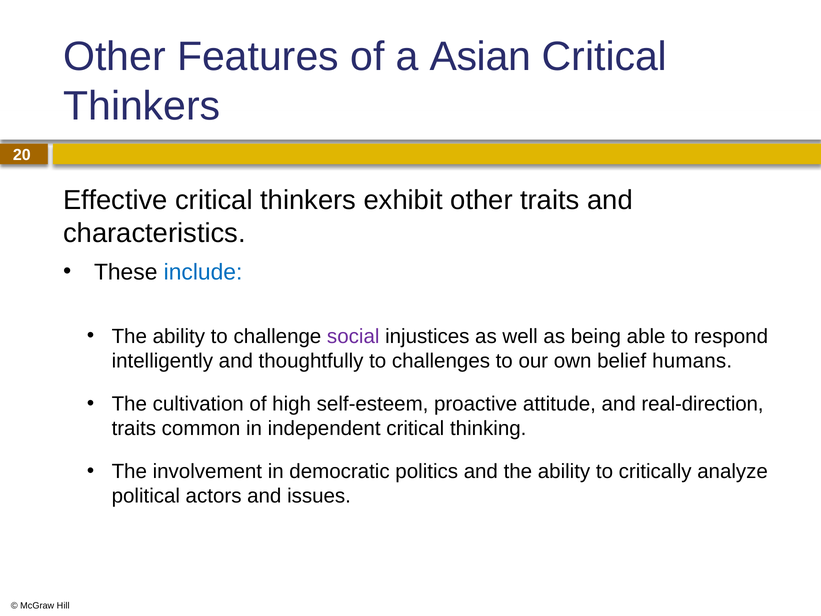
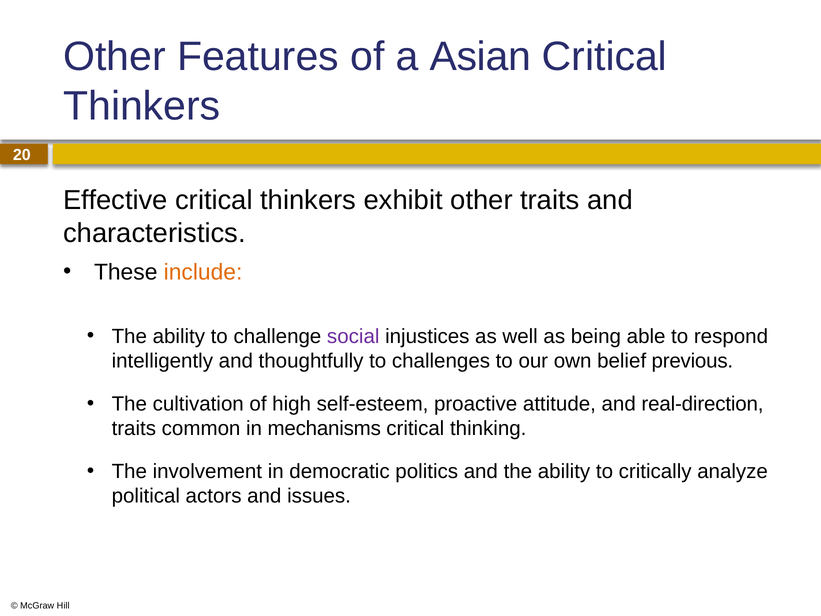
include colour: blue -> orange (203, 272)
humans: humans -> previous (692, 361)
independent: independent -> mechanisms (324, 428)
